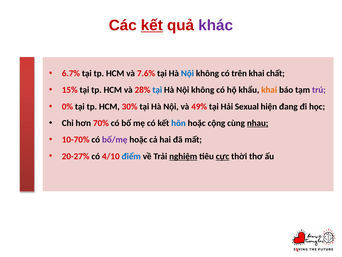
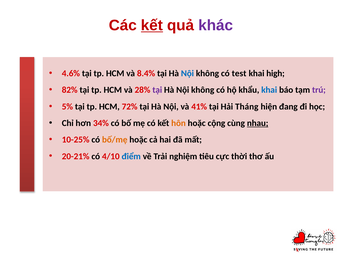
6.7%: 6.7% -> 4.6% (71, 73)
7.6%: 7.6% -> 8.4% (146, 73)
trên: trên -> test (239, 73)
chất: chất -> high (275, 73)
15%: 15% -> 82% (70, 90)
tại colour: blue -> purple (157, 90)
khai colour: orange -> blue (269, 90)
0%: 0% -> 5% (67, 106)
30%: 30% -> 72% (130, 106)
49%: 49% -> 41% (199, 106)
Sexual: Sexual -> Tháng (247, 106)
70%: 70% -> 34% (101, 123)
hôn colour: blue -> orange (178, 123)
10-70%: 10-70% -> 10-25% (76, 139)
bố/mẹ colour: purple -> orange (115, 139)
20-27%: 20-27% -> 20-21% (76, 156)
nghiệm underline: present -> none (183, 156)
cực underline: present -> none (223, 156)
